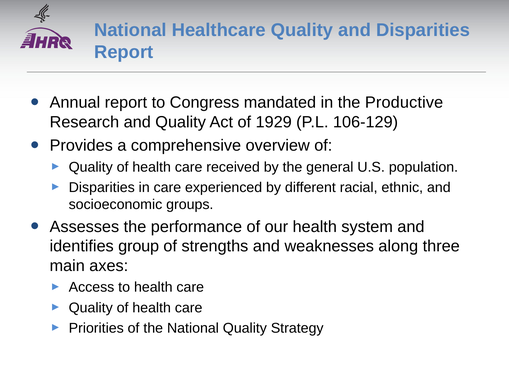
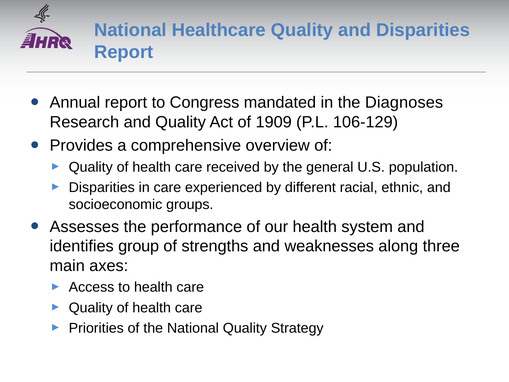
Productive: Productive -> Diagnoses (404, 103)
1929: 1929 -> 1909 (274, 122)
